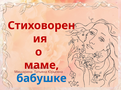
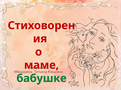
бабушке colour: blue -> green (41, 79)
